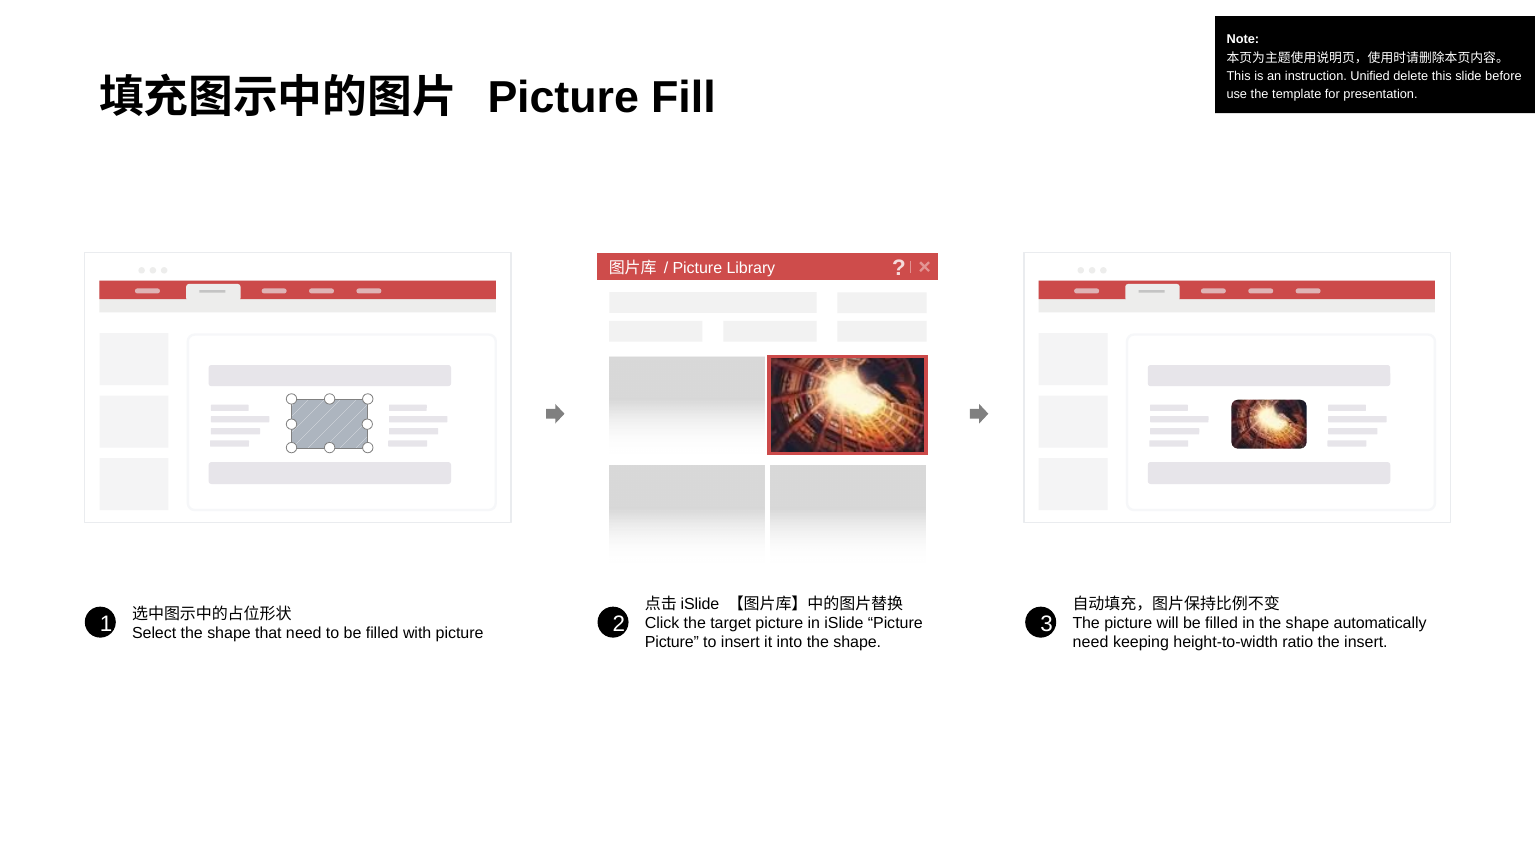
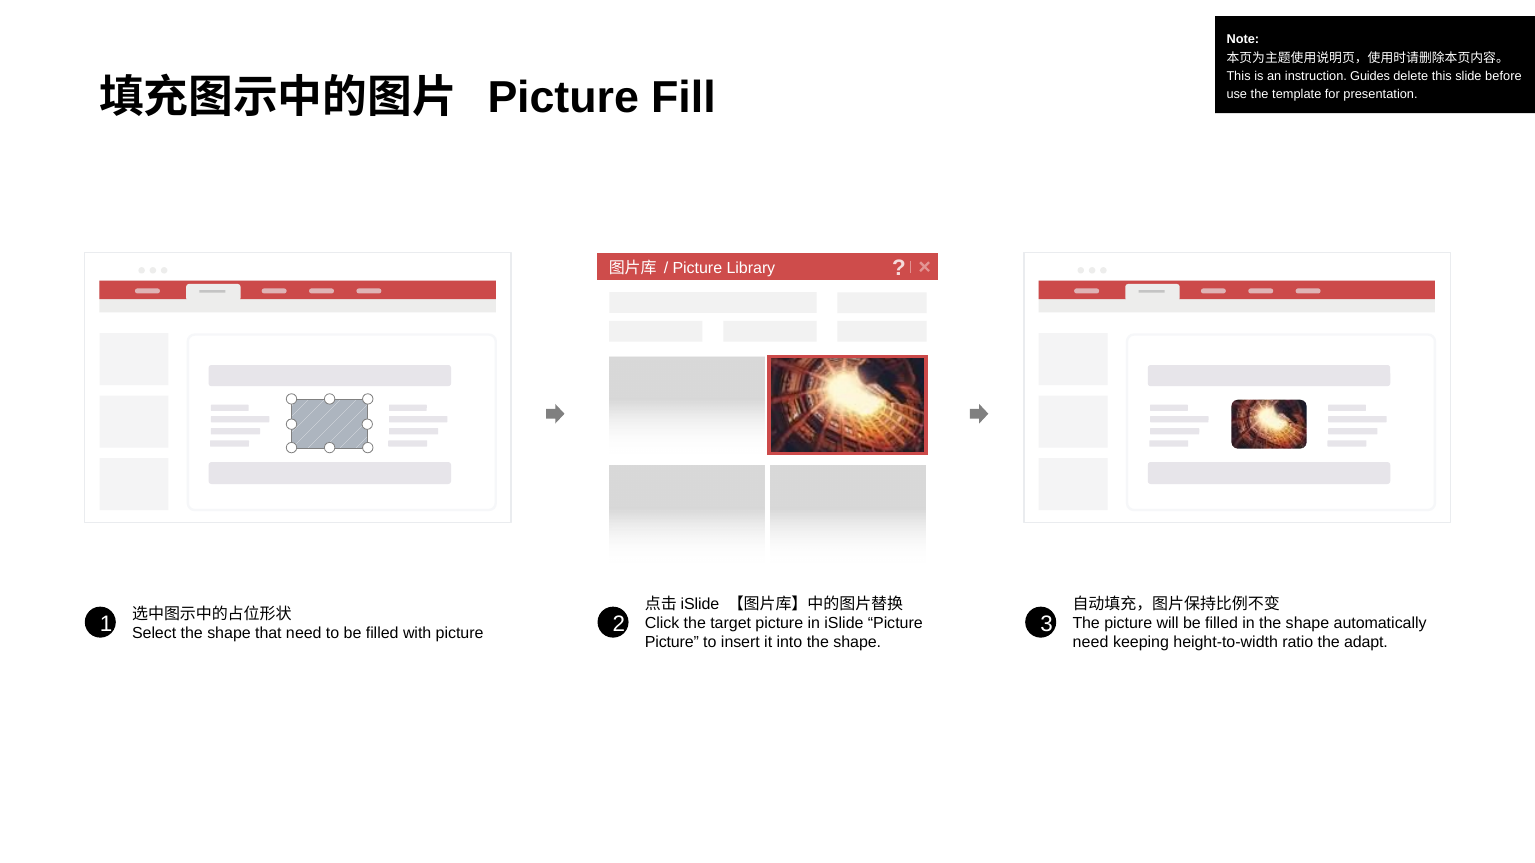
Unified: Unified -> Guides (1370, 76)
the insert: insert -> adapt (1366, 643)
